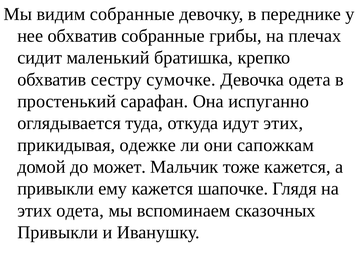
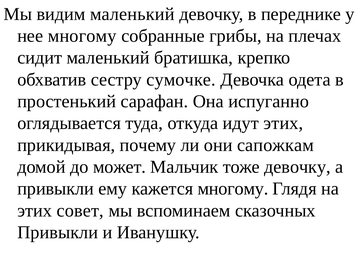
видим собранные: собранные -> маленький (132, 14)
нее обхватив: обхватив -> многому (82, 36)
одежке: одежке -> почему (148, 145)
тоже кажется: кажется -> девочку (297, 167)
кажется шапочке: шапочке -> многому (233, 189)
этих одета: одета -> совет (80, 211)
